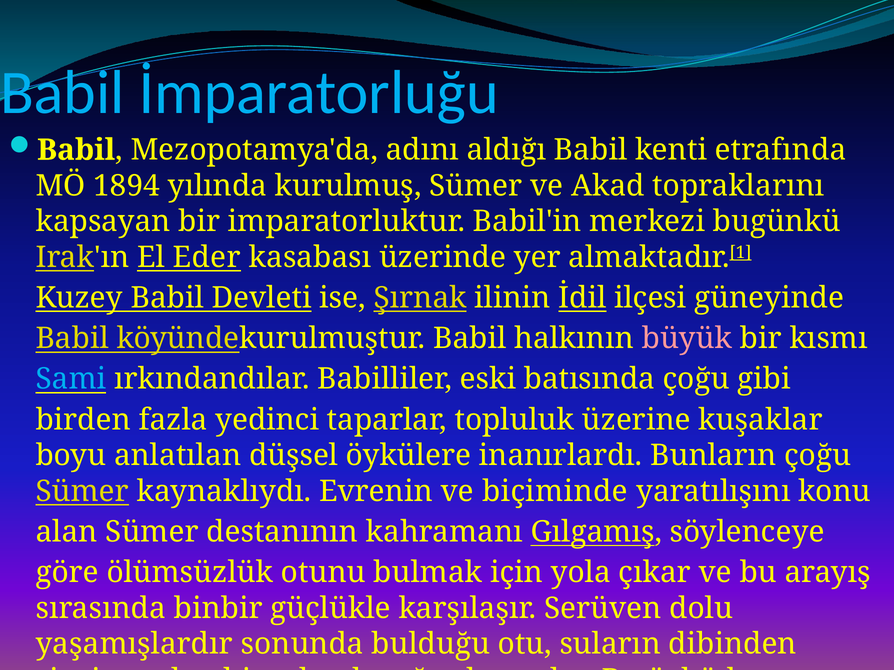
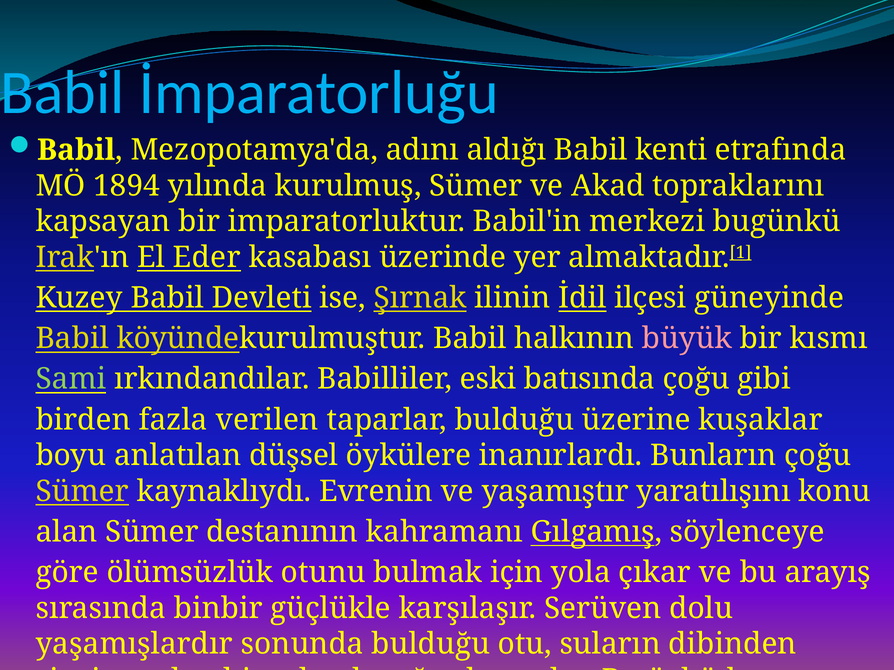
Sami colour: light blue -> light green (71, 379)
yedinci: yedinci -> verilen (267, 420)
taparlar topluluk: topluluk -> bulduğu (514, 420)
biçiminde: biçiminde -> yaşamıştır (555, 492)
